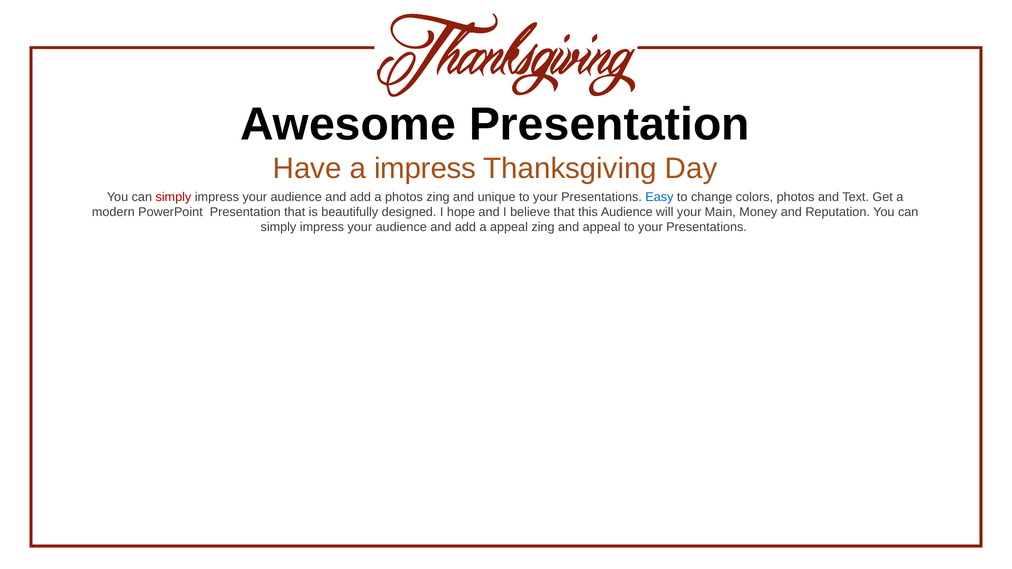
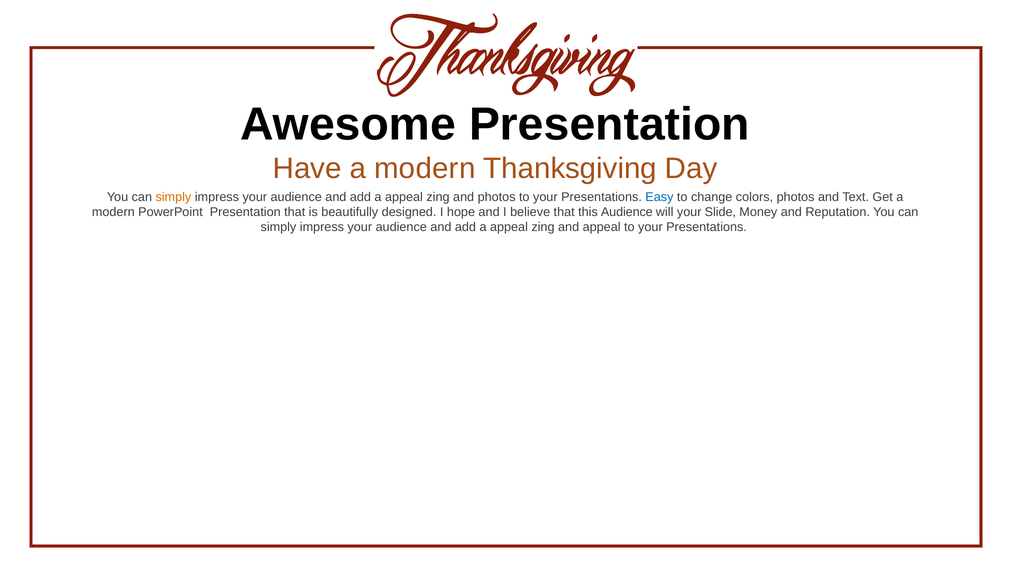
Have a impress: impress -> modern (425, 169)
simply colour: red -> orange (173, 197)
photos: photos -> appeal (404, 197)
and unique: unique -> photos (497, 197)
Main: Main -> Slide (720, 212)
